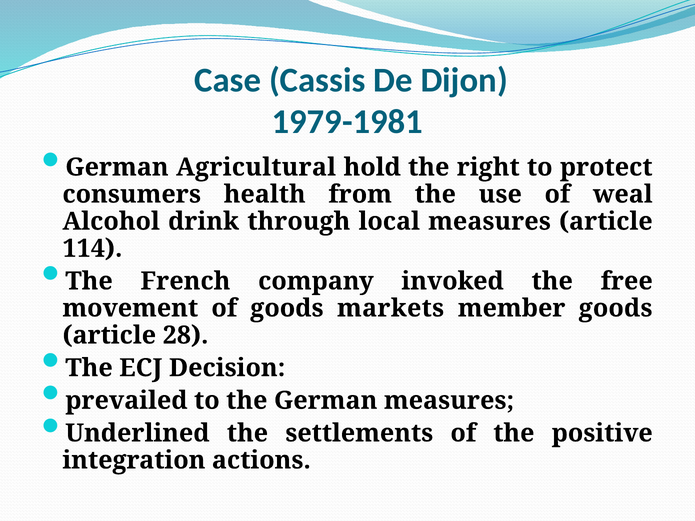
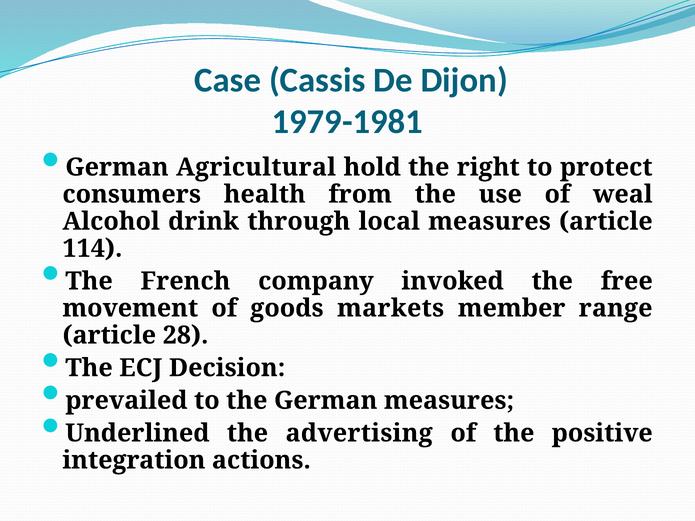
member goods: goods -> range (616, 308)
settlements: settlements -> advertising (359, 433)
